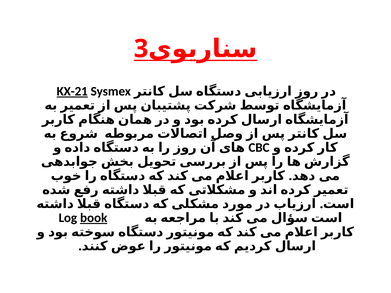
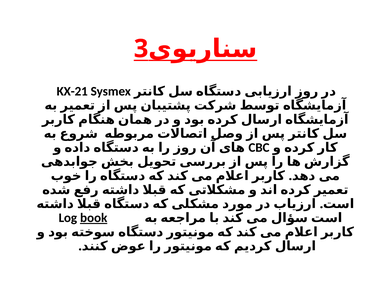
KX-21 underline: present -> none (72, 91)
